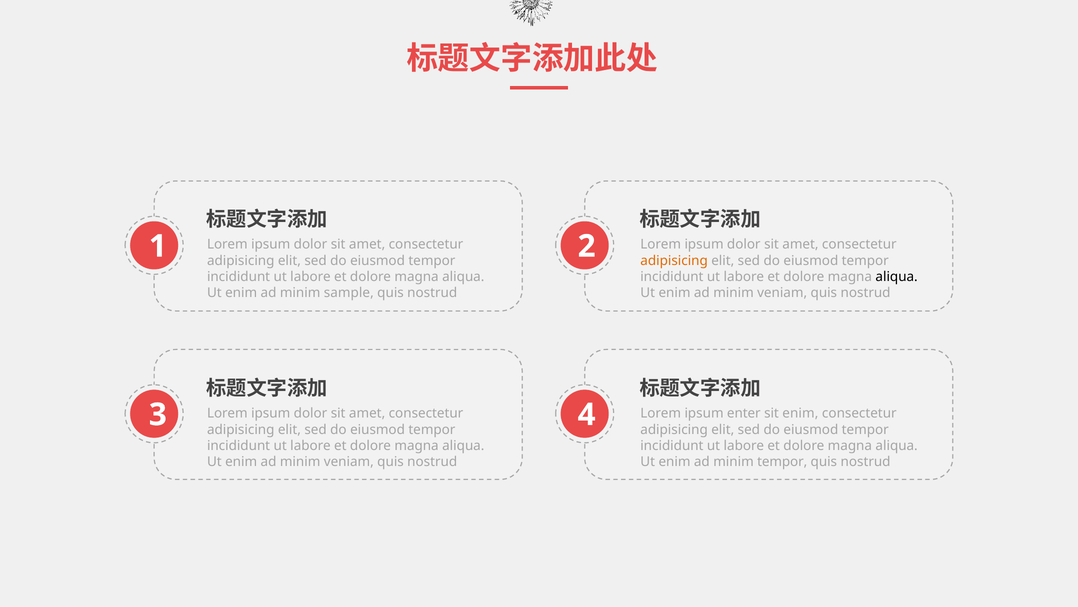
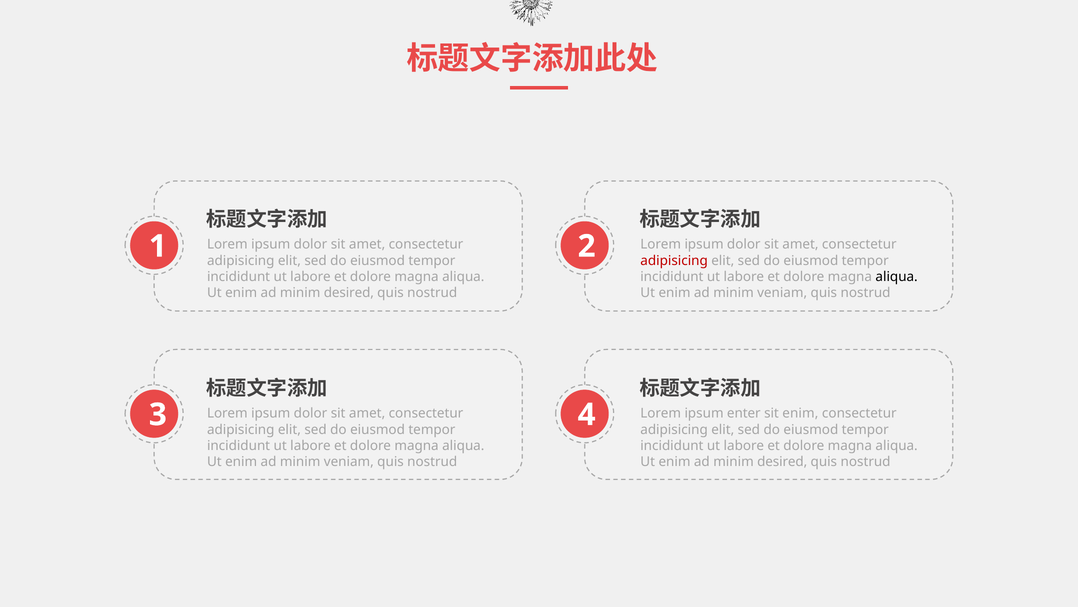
adipisicing colour: orange -> red (674, 260)
sample: sample -> desired (349, 293)
tempor: tempor -> desired (782, 462)
